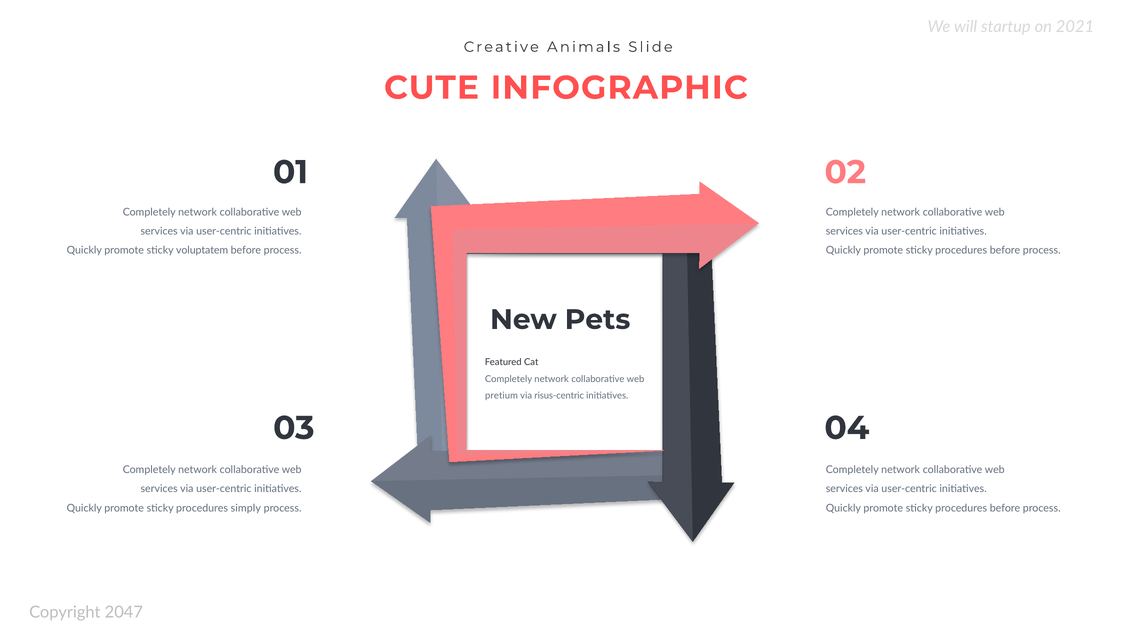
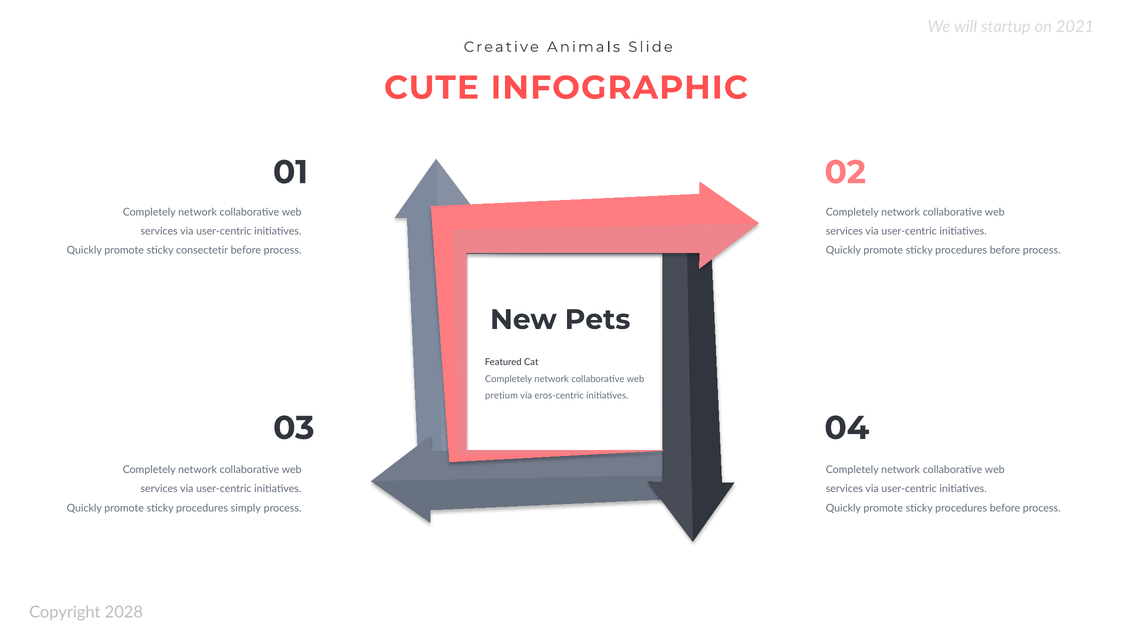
voluptatem: voluptatem -> consectetir (202, 251)
risus-centric: risus-centric -> eros-centric (559, 396)
2047: 2047 -> 2028 (124, 613)
